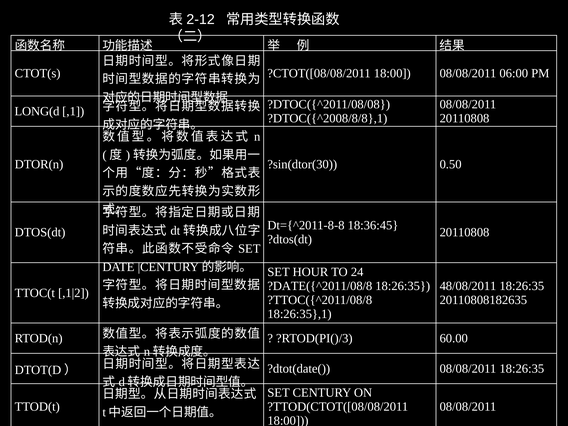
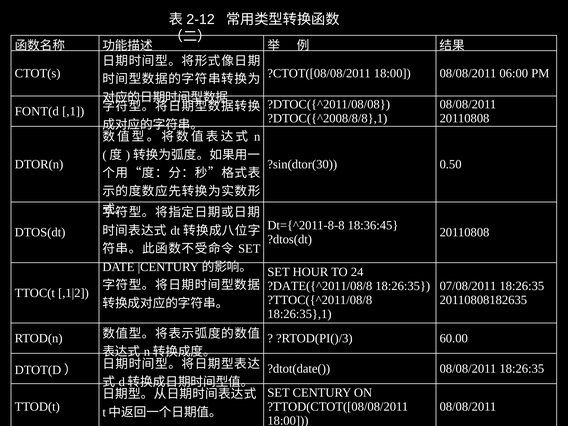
LONG(d: LONG(d -> FONT(d (37, 111)
48/08/2011: 48/08/2011 -> 07/08/2011 (468, 286)
